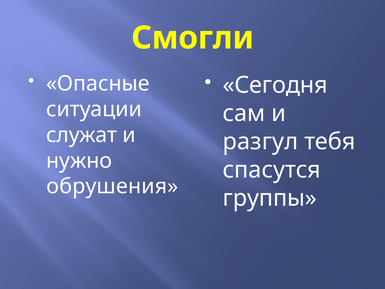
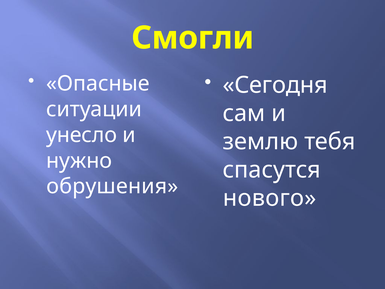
служат: служат -> унесло (82, 135)
разгул: разгул -> землю (260, 141)
группы: группы -> нового (270, 198)
